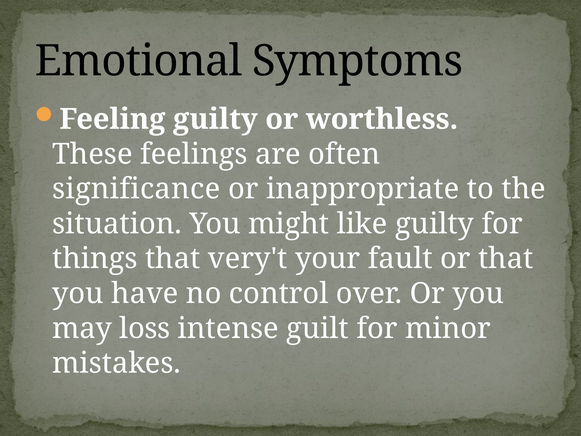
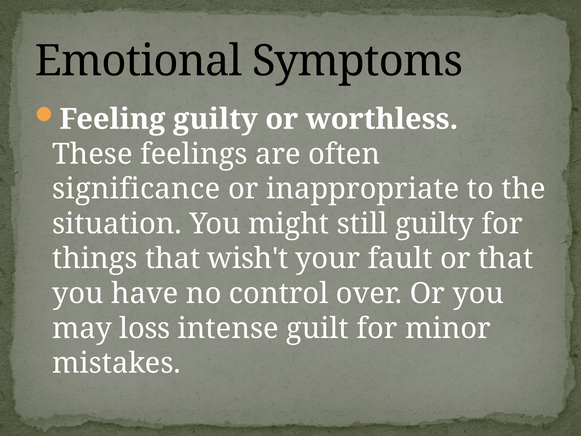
like: like -> still (362, 224)
very't: very't -> wish't (248, 259)
